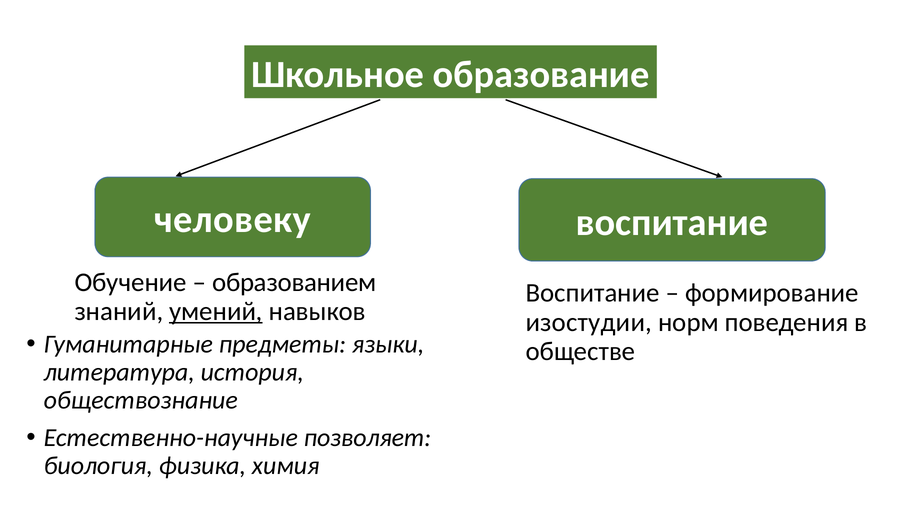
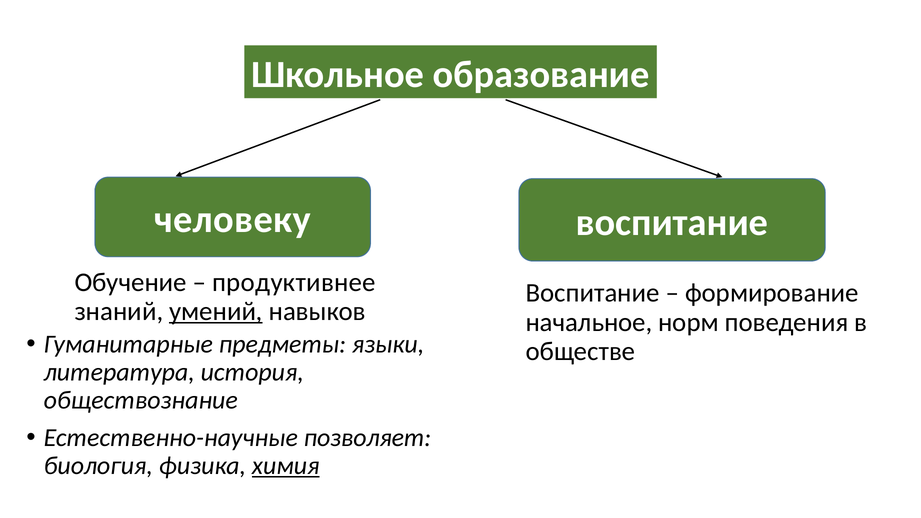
образованием: образованием -> продуктивнее (294, 282)
изостудии: изостудии -> начальное (589, 322)
химия underline: none -> present (286, 466)
